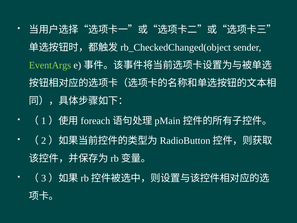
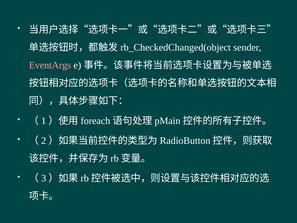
EventArgs colour: light green -> pink (50, 65)
